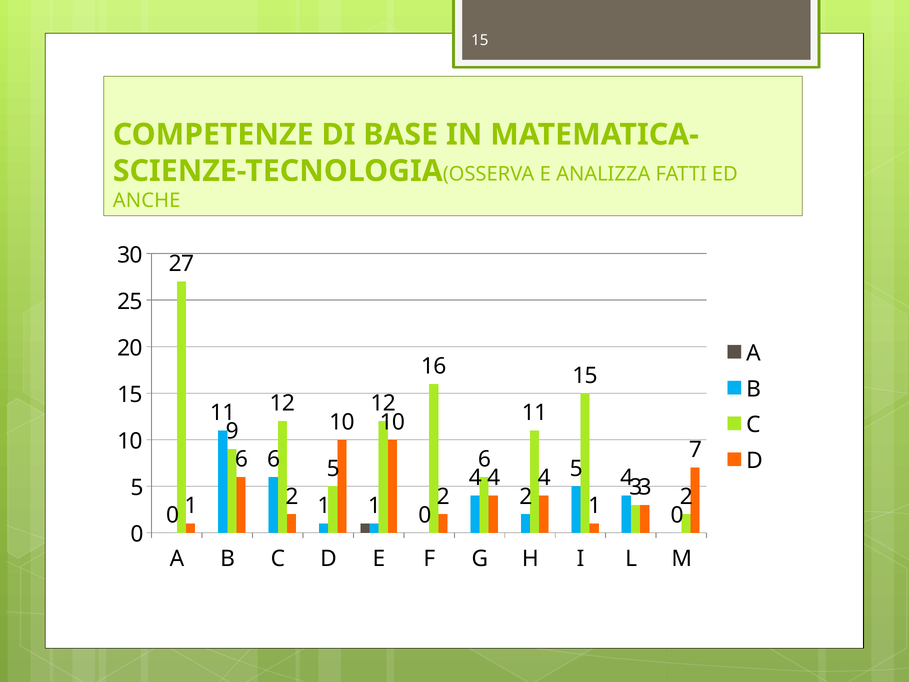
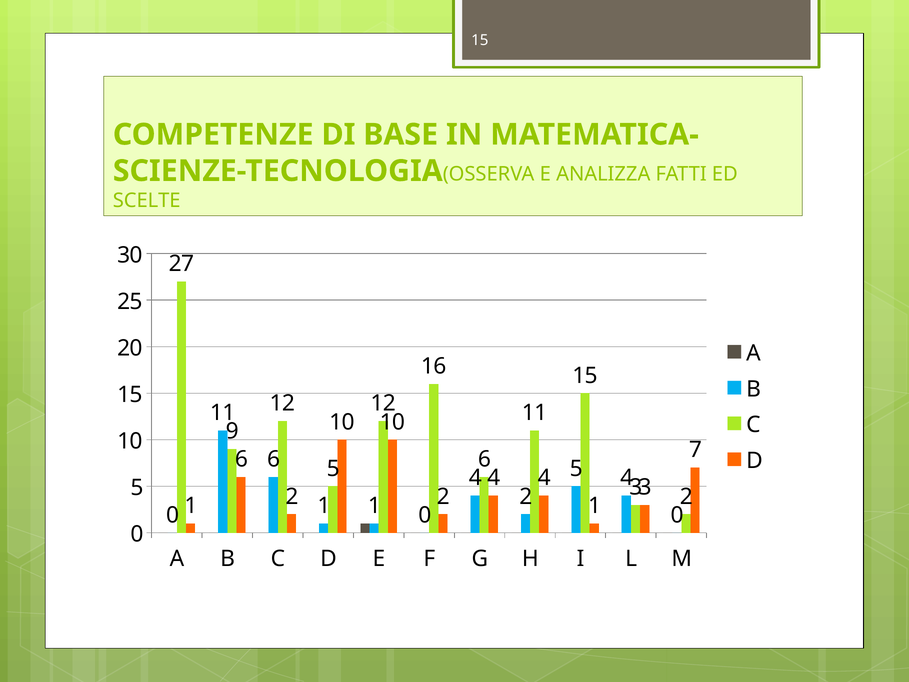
ANCHE: ANCHE -> SCELTE (147, 200)
